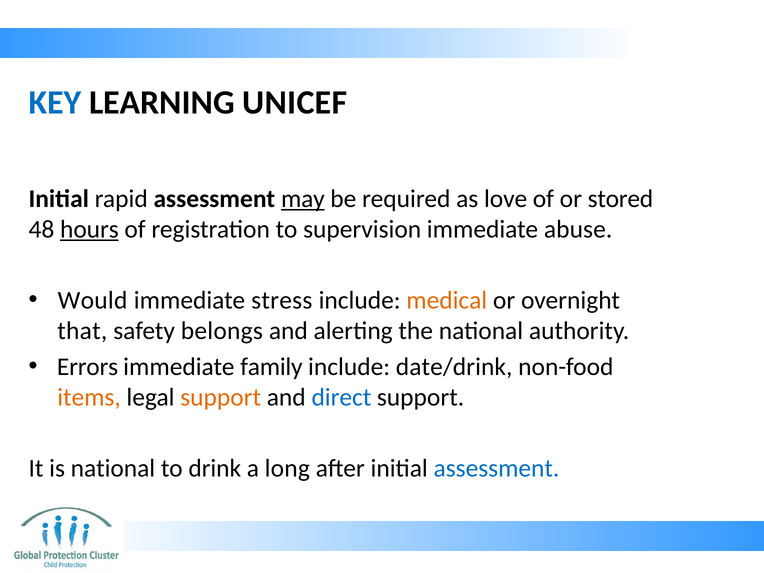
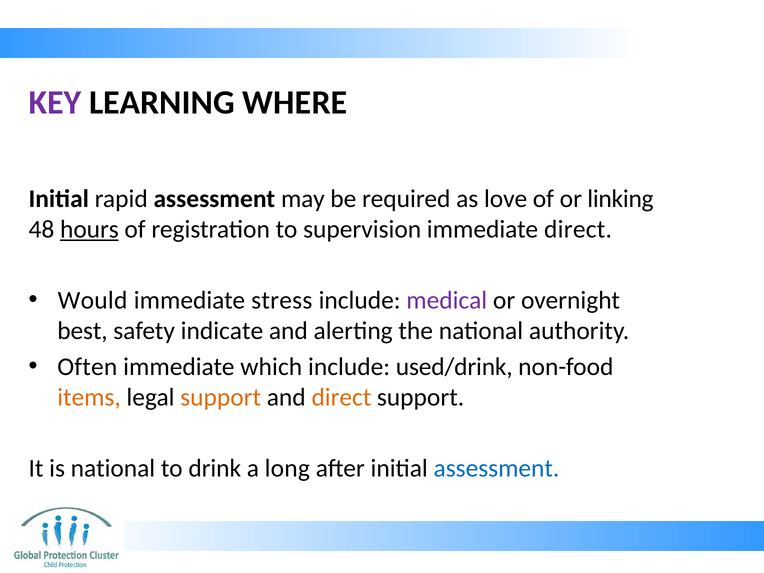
KEY colour: blue -> purple (55, 102)
UNICEF: UNICEF -> WHERE (295, 102)
may underline: present -> none (303, 199)
stored: stored -> linking (620, 199)
immediate abuse: abuse -> direct (578, 229)
medical colour: orange -> purple (447, 300)
that: that -> best (82, 331)
belongs: belongs -> indicate (222, 331)
Errors: Errors -> Often (87, 367)
family: family -> which (271, 367)
date/drink: date/drink -> used/drink (454, 367)
direct colour: blue -> orange (341, 397)
